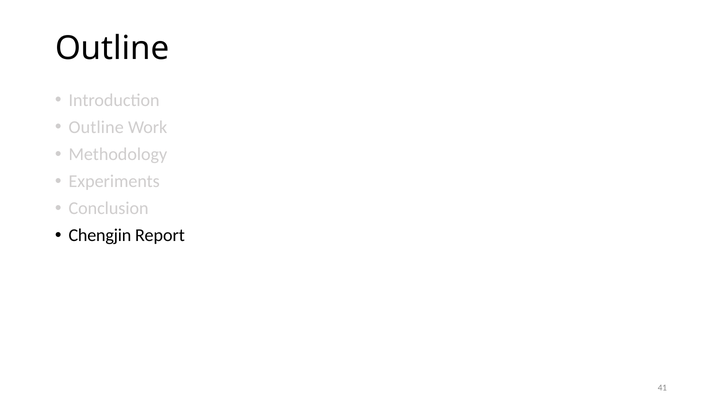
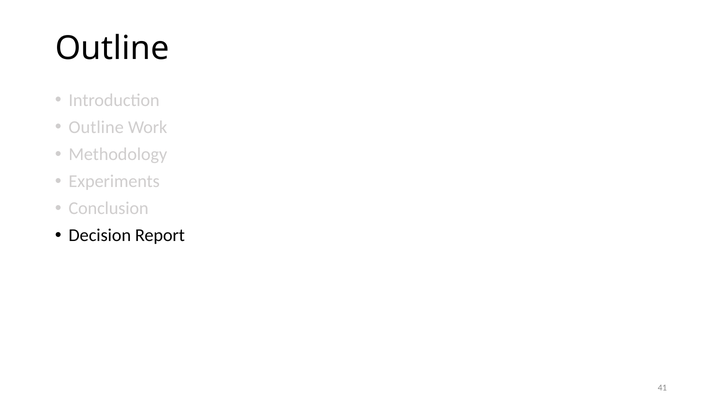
Chengjin: Chengjin -> Decision (100, 235)
